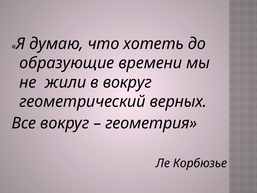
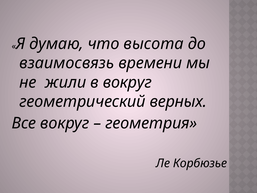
хотеть: хотеть -> высота (154, 44)
образующие: образующие -> взаимосвязь (67, 63)
